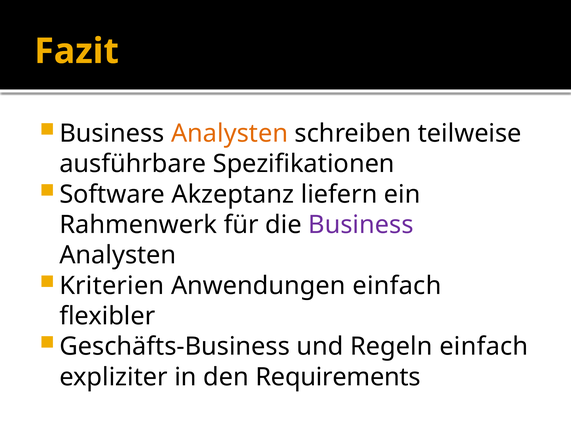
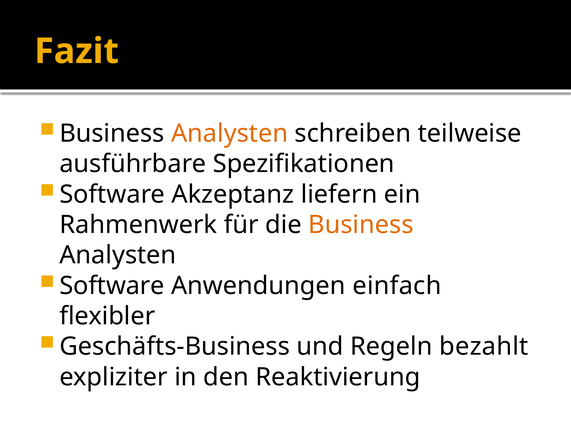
Business colour: purple -> orange (361, 225)
Kriterien: Kriterien -> Software (112, 286)
Regeln einfach: einfach -> bezahlt (484, 347)
Requirements: Requirements -> Reaktivierung (338, 377)
